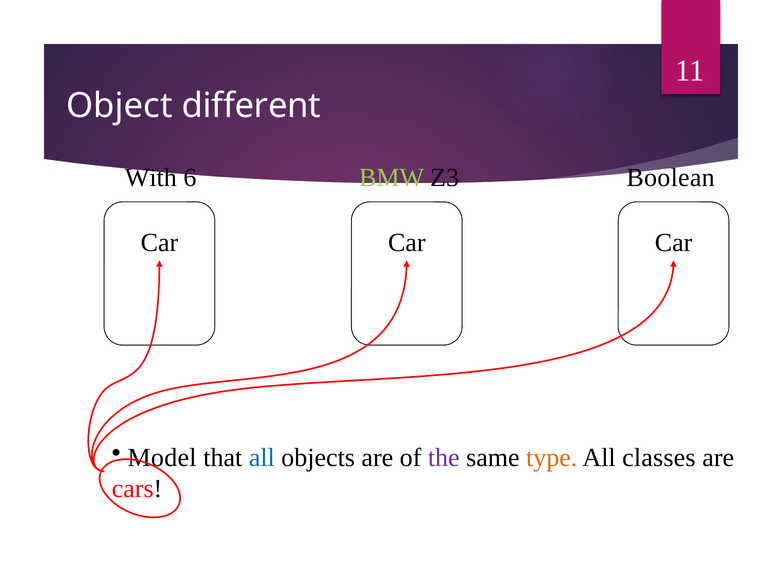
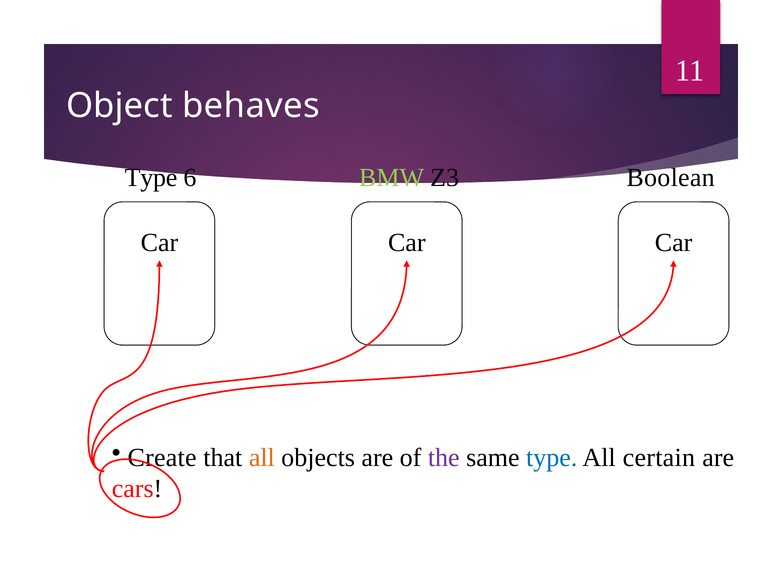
different: different -> behaves (251, 106)
With: With -> Type (151, 177)
Model: Model -> Create (162, 457)
all colour: blue -> orange (262, 457)
type colour: orange -> blue (552, 457)
classes: classes -> certain (659, 457)
